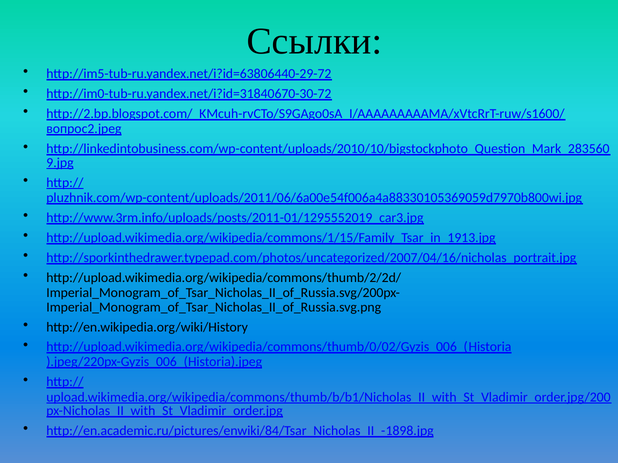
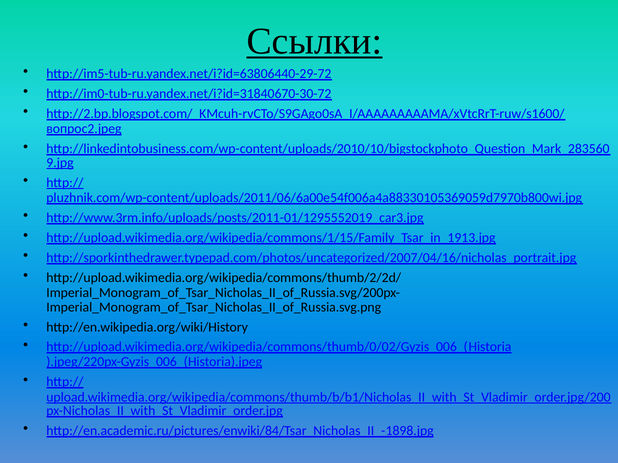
Ссылки underline: none -> present (314, 41)
